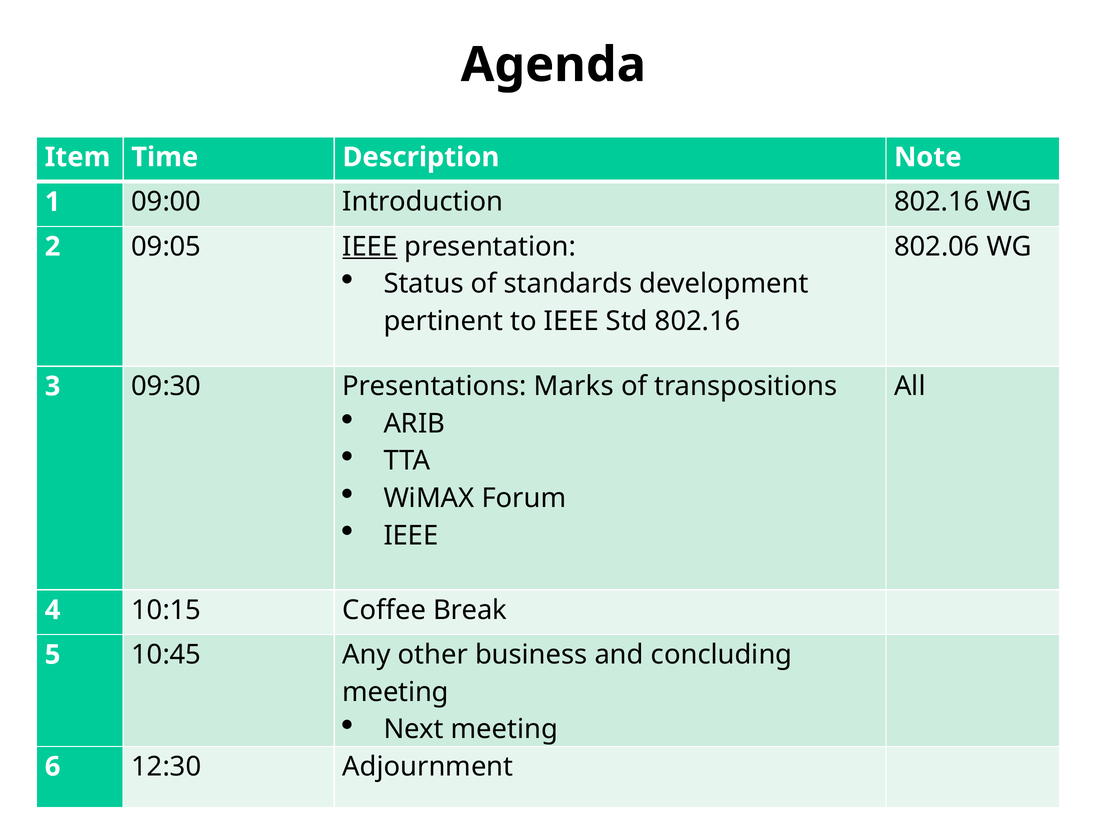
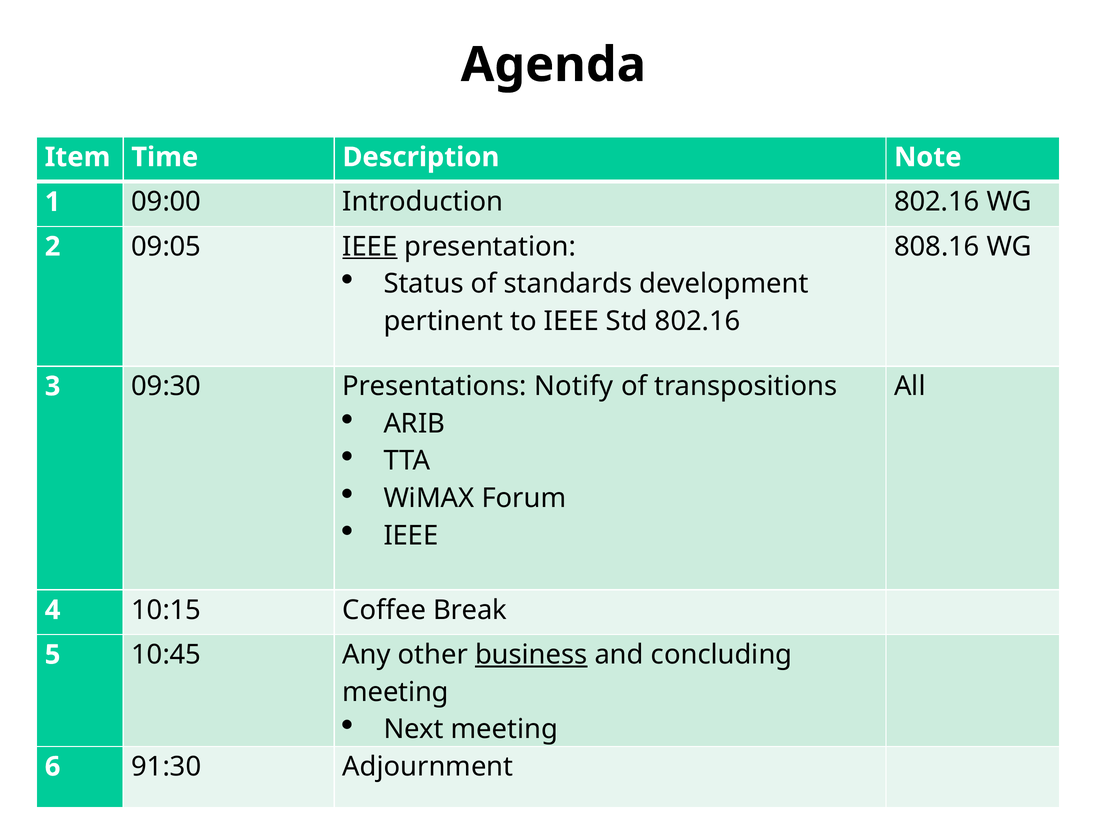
802.06: 802.06 -> 808.16 (937, 247)
Marks: Marks -> Notify (574, 386)
business underline: none -> present (531, 655)
12:30: 12:30 -> 91:30 (166, 767)
